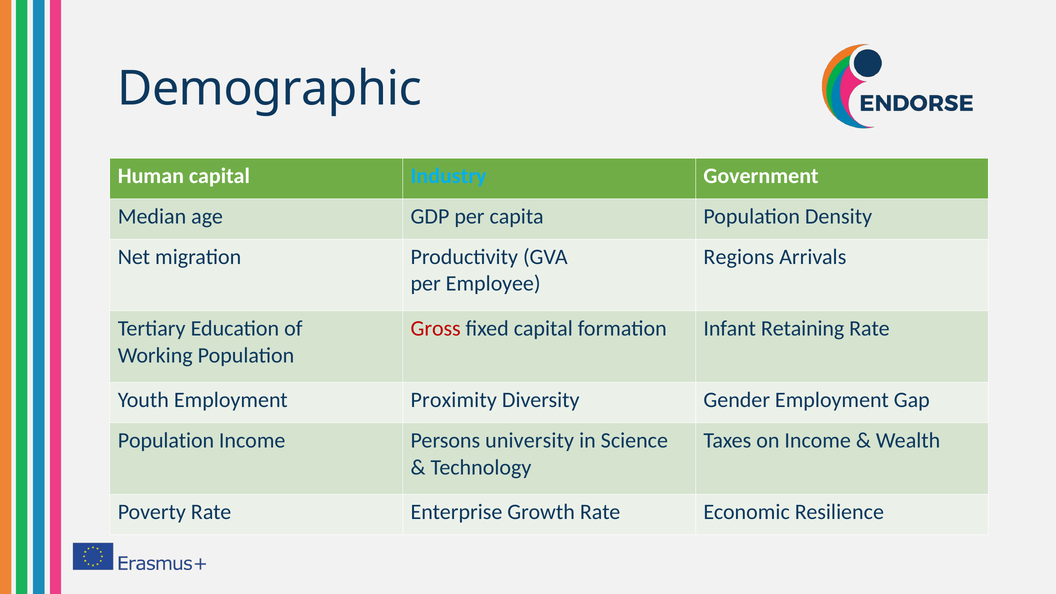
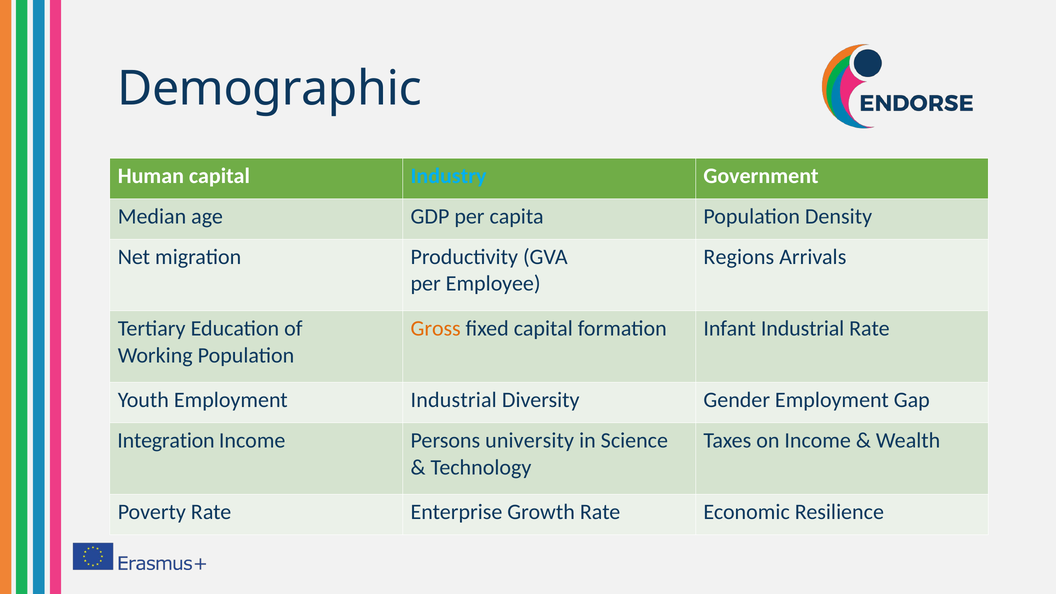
Gross colour: red -> orange (436, 328)
Infant Retaining: Retaining -> Industrial (803, 328)
Employment Proximity: Proximity -> Industrial (454, 400)
Population: Population -> Integration (166, 440)
